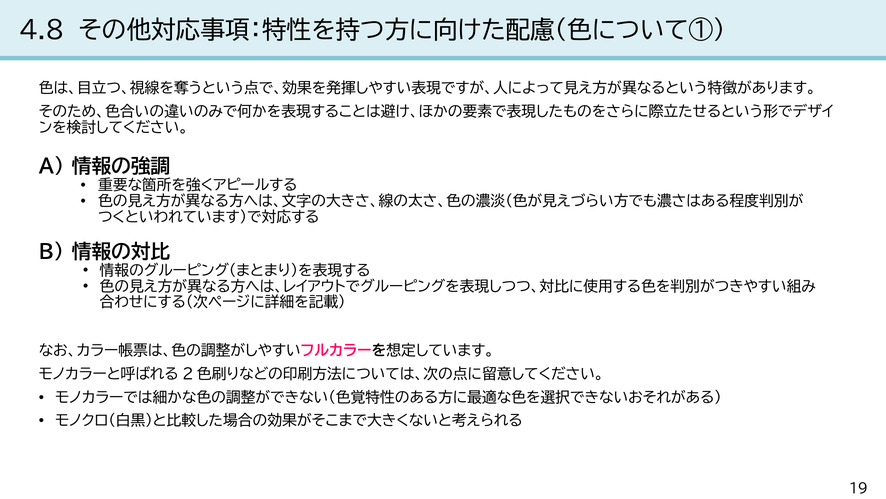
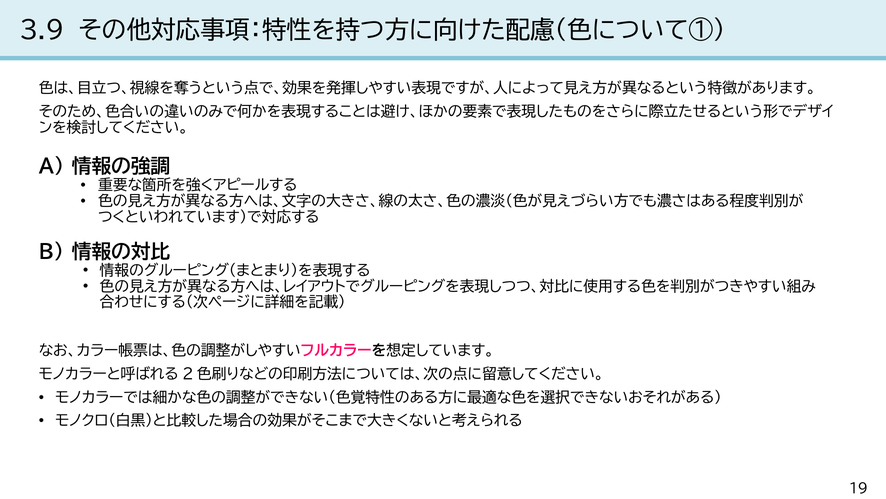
4.8: 4.8 -> 3.9 (42, 31)
